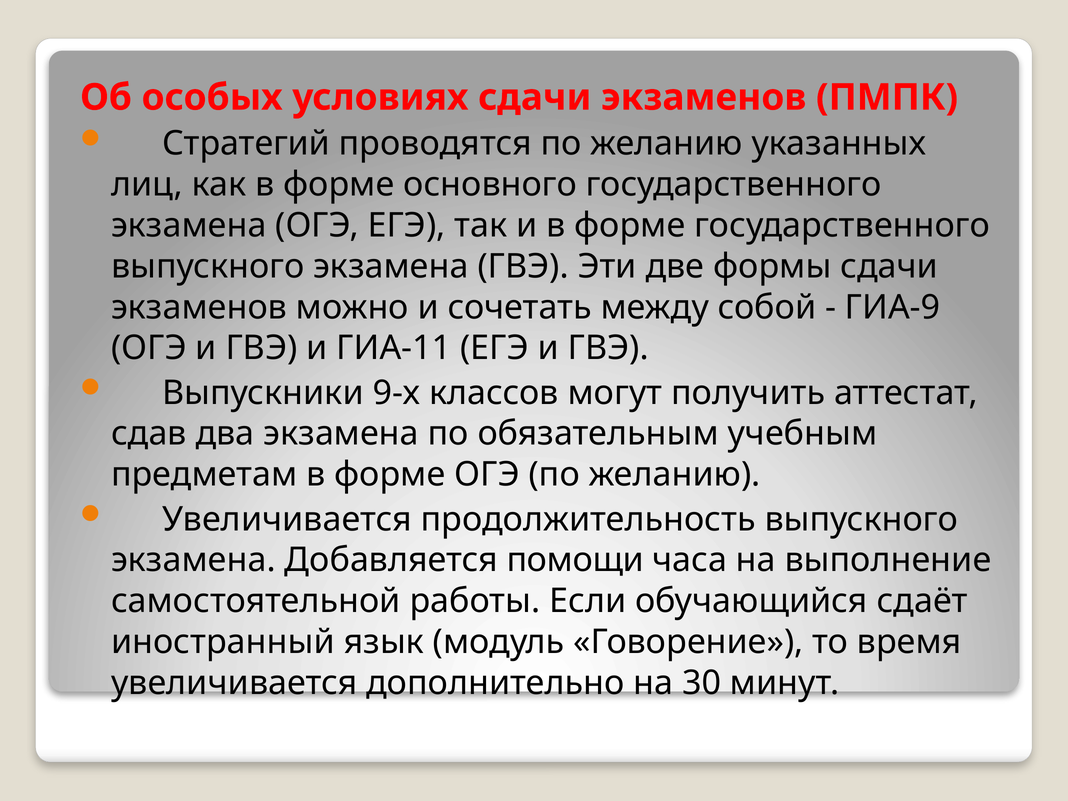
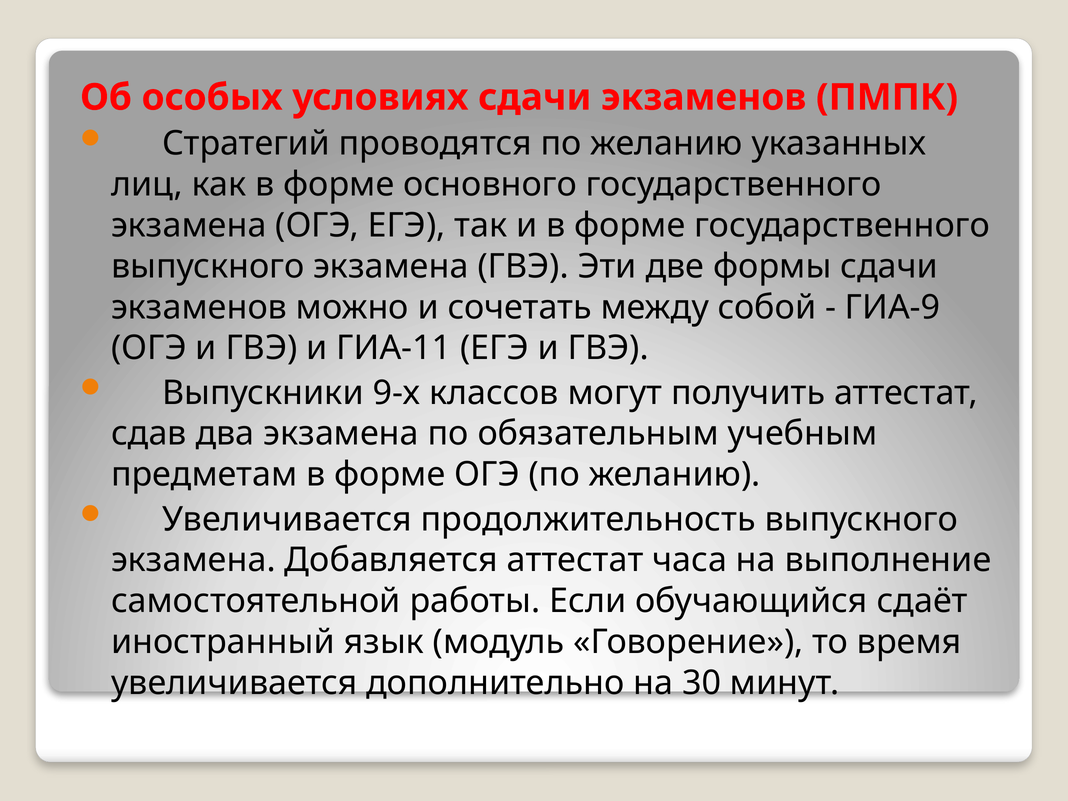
Добавляется помощи: помощи -> аттестат (575, 560)
